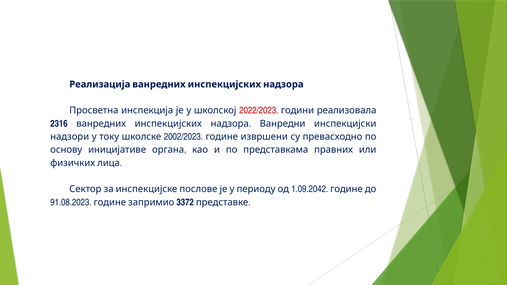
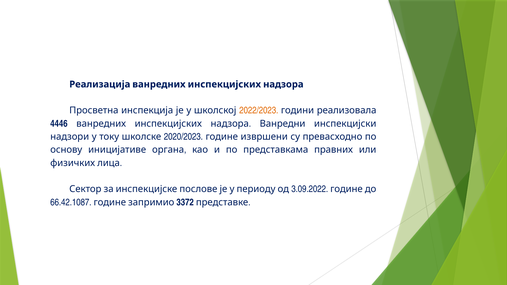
2022/2023 colour: red -> orange (259, 111)
2316: 2316 -> 4446 (59, 124)
2002/2023: 2002/2023 -> 2020/2023 (183, 137)
1.09.2042: 1.09.2042 -> 3.09.2022 (310, 189)
91.08.2023: 91.08.2023 -> 66.42.1087 (71, 202)
